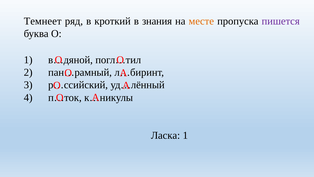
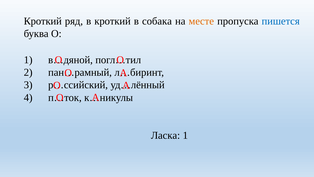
Темнеет: Темнеет -> Кроткий (43, 21)
знания: знания -> собака (157, 21)
пишется colour: purple -> blue (281, 21)
